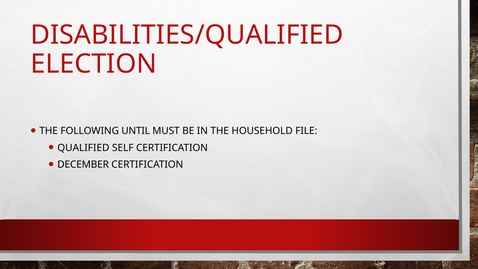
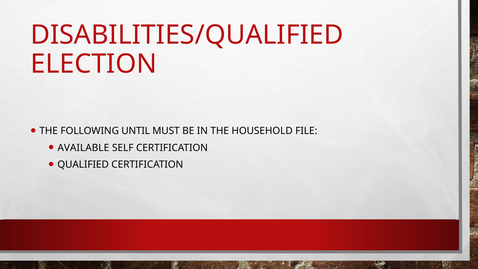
QUALIFIED: QUALIFIED -> AVAILABLE (83, 148)
DECEMBER: DECEMBER -> QUALIFIED (83, 165)
